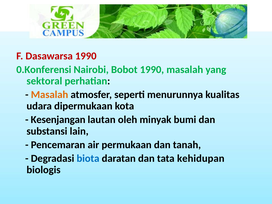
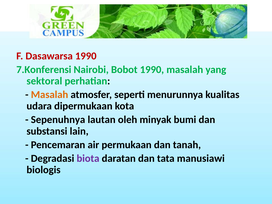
0.Konferensi: 0.Konferensi -> 7.Konferensi (44, 70)
Kesenjangan: Kesenjangan -> Sepenuhnya (58, 120)
biota colour: blue -> purple (88, 158)
kehidupan: kehidupan -> manusiawi (201, 158)
